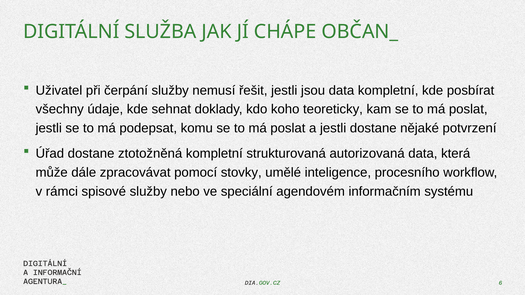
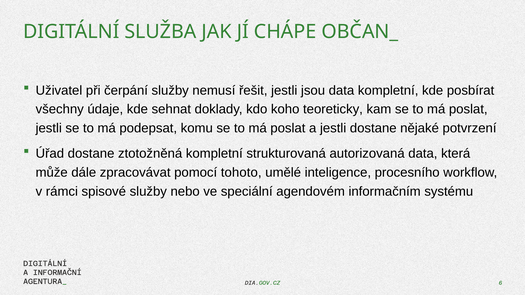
stovky: stovky -> tohoto (241, 173)
